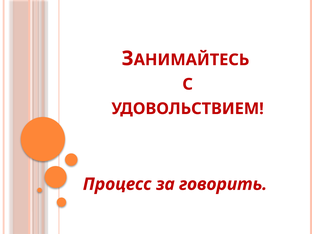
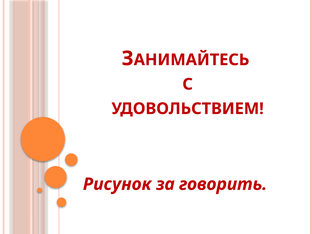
Процесс: Процесс -> Рисунок (117, 184)
